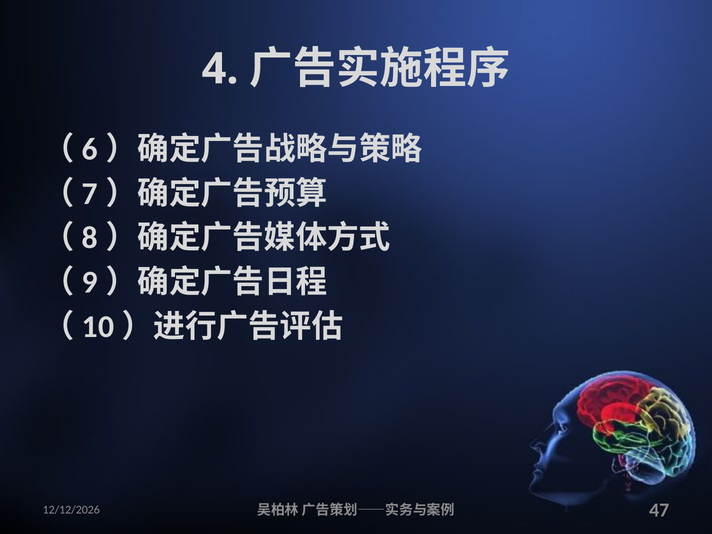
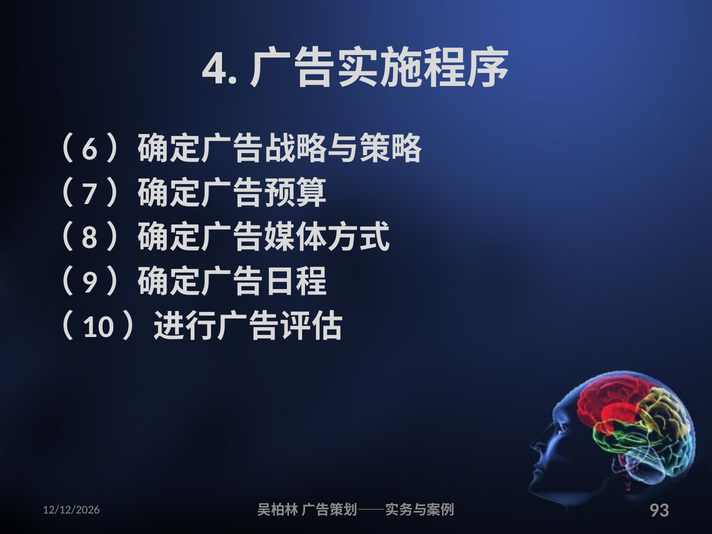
47: 47 -> 93 (659, 510)
